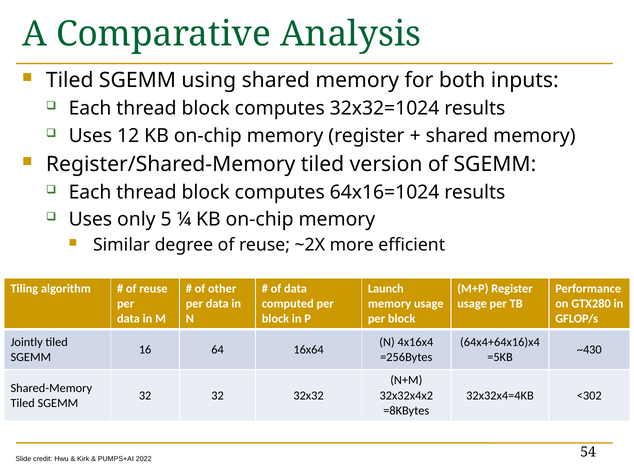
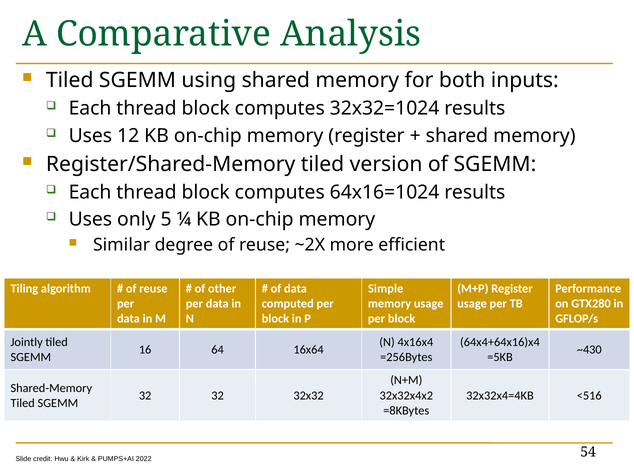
Launch: Launch -> Simple (386, 289)
<302: <302 -> <516 (589, 395)
